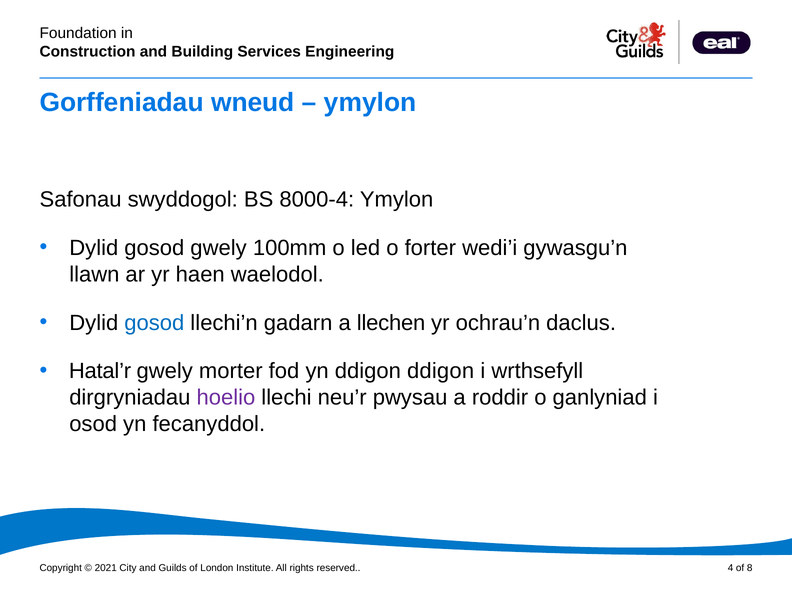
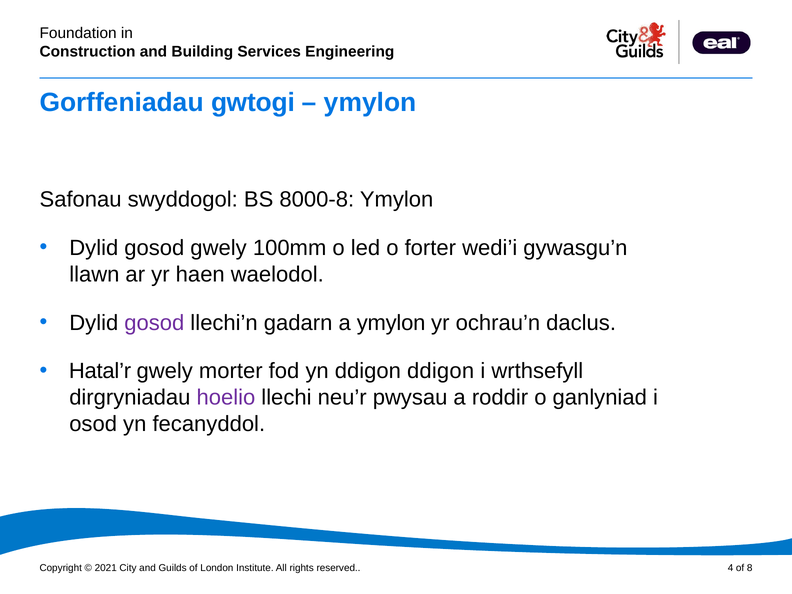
wneud: wneud -> gwtogi (253, 103)
8000-4: 8000-4 -> 8000-8 (317, 199)
gosod colour: blue -> purple (154, 323)
a llechen: llechen -> ymylon (391, 323)
